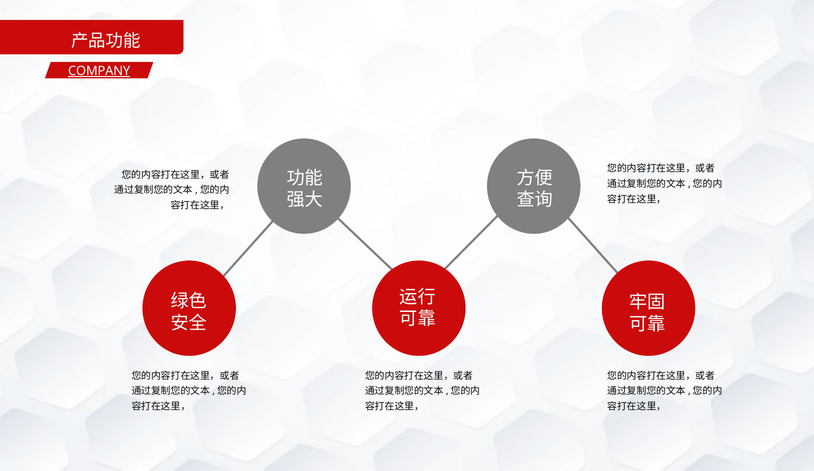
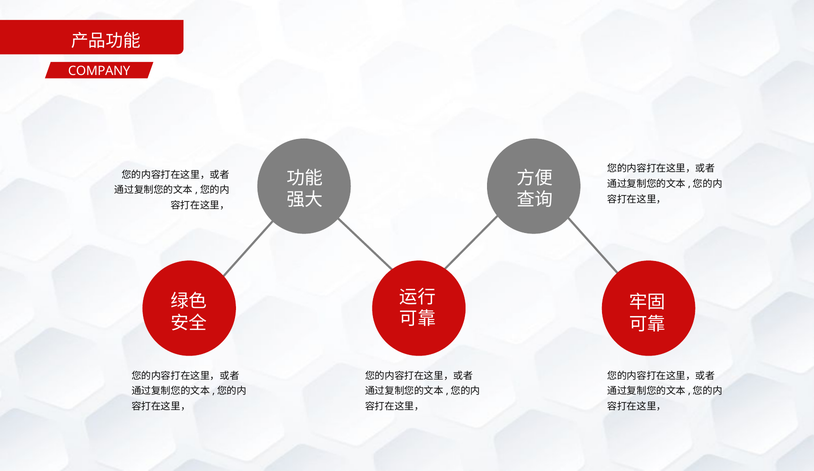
COMPANY underline: present -> none (99, 71)
